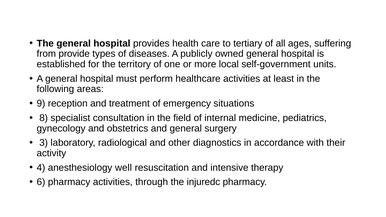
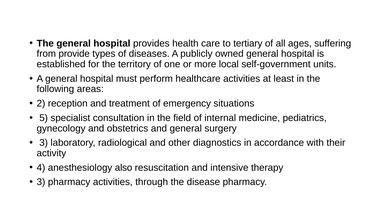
9: 9 -> 2 (41, 104)
8: 8 -> 5 (44, 118)
well: well -> also (124, 168)
6: 6 -> 3 (41, 182)
injuredc: injuredc -> disease (203, 182)
